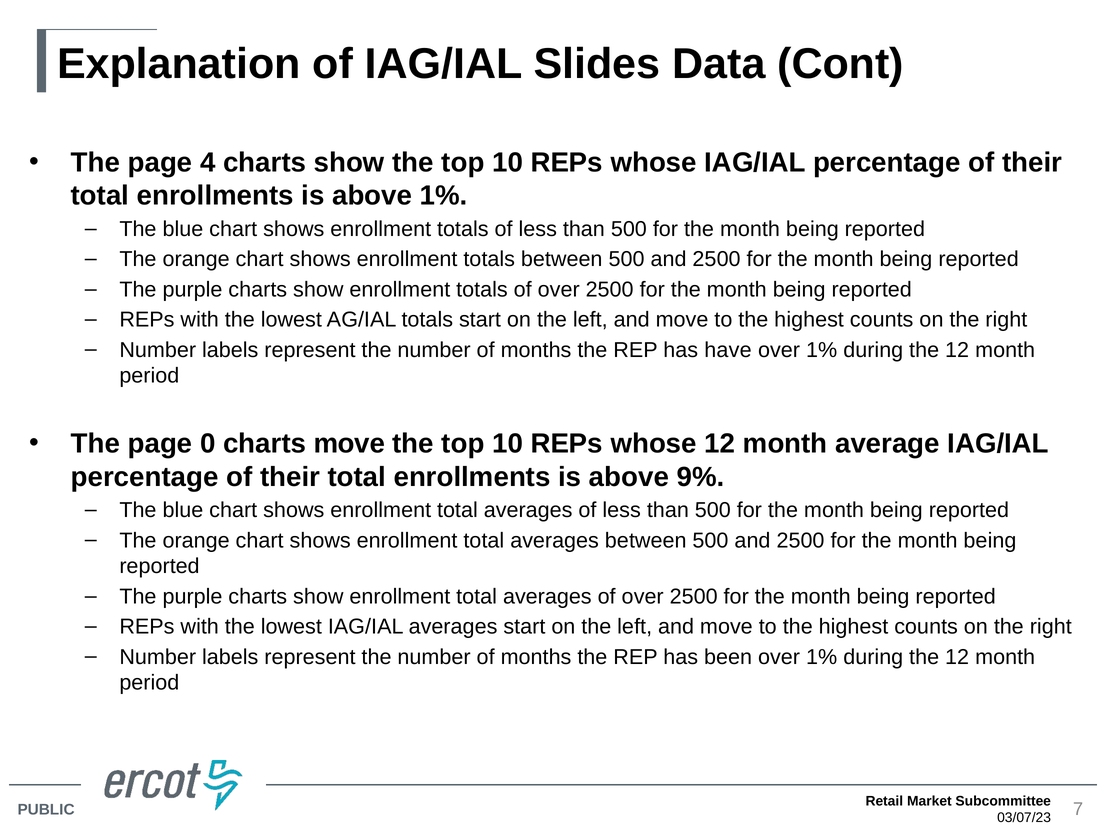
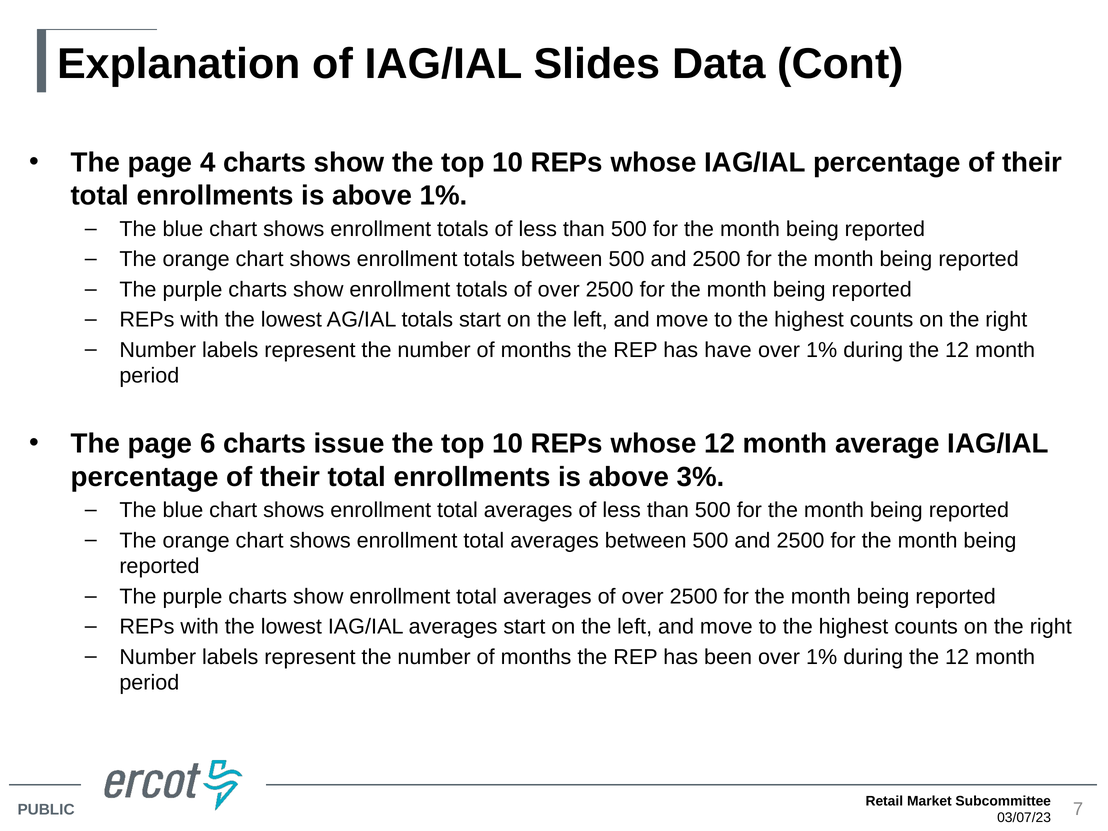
0: 0 -> 6 (208, 444)
charts move: move -> issue (349, 444)
9%: 9% -> 3% (700, 477)
